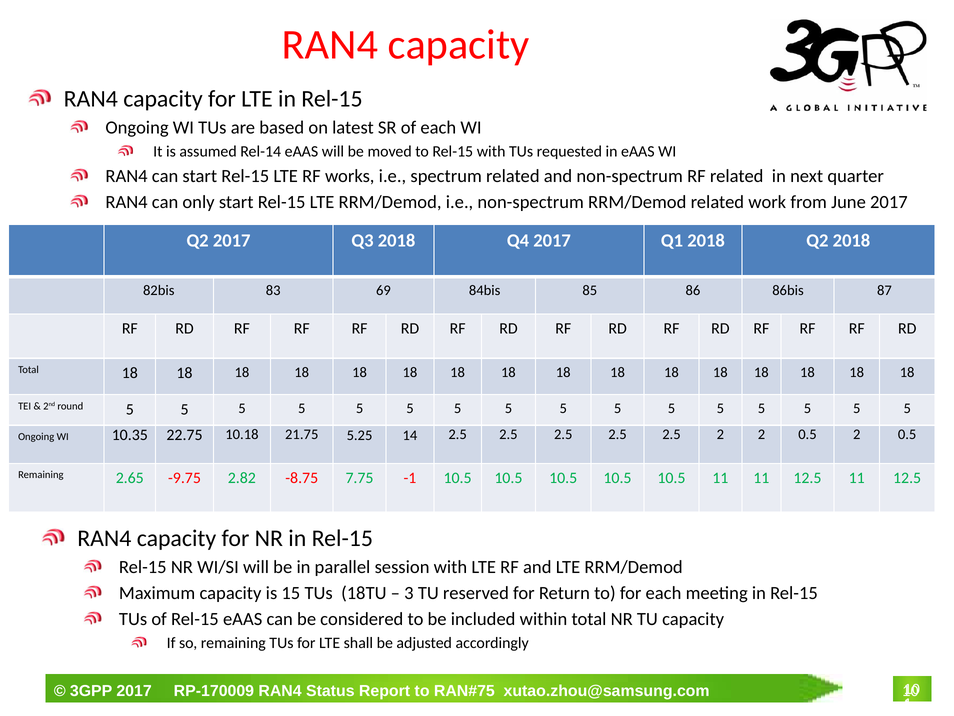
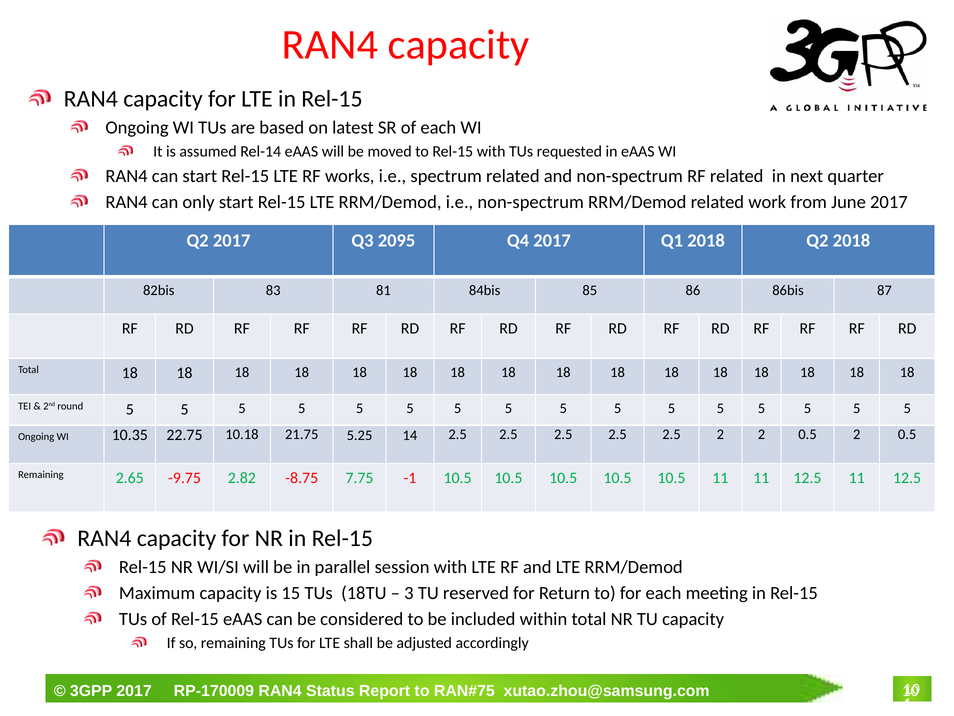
Q3 2018: 2018 -> 2095 (397, 241)
69: 69 -> 81 (383, 290)
